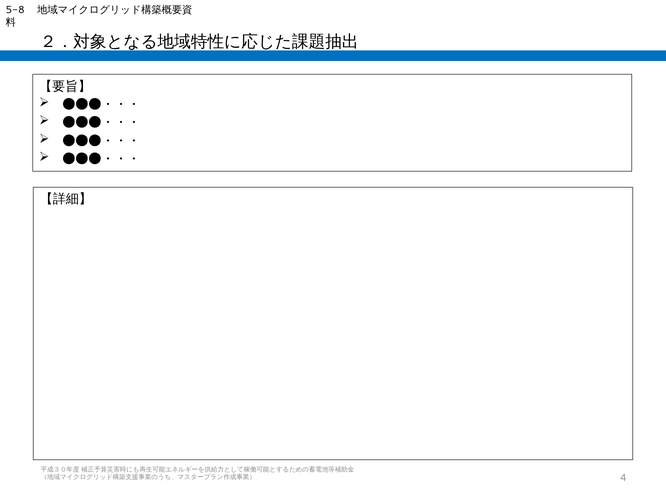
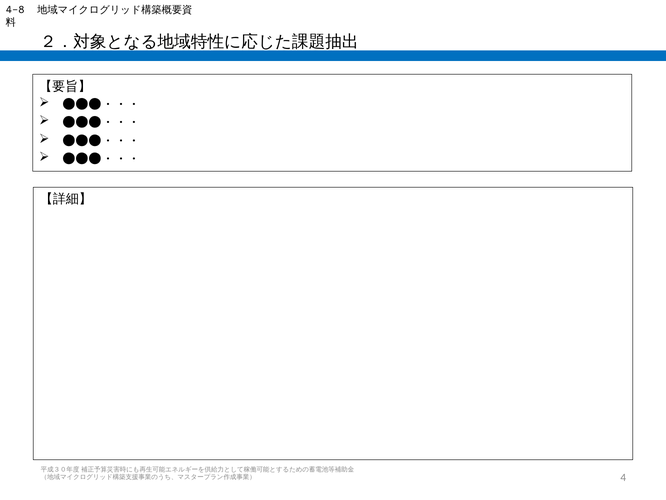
5-8: 5-8 -> 4-8 (15, 10)
